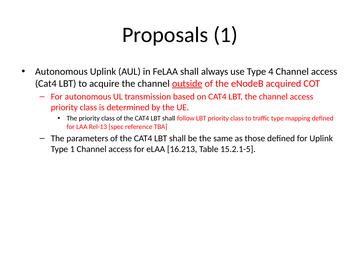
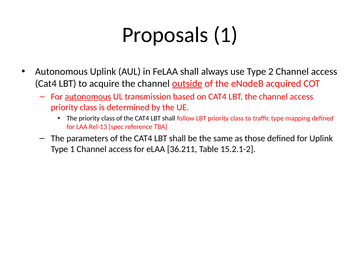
4: 4 -> 2 (271, 72)
autonomous underline: none -> present (88, 97)
16.213: 16.213 -> 36.211 (182, 149)
15.2.1-5: 15.2.1-5 -> 15.2.1-2 (238, 149)
